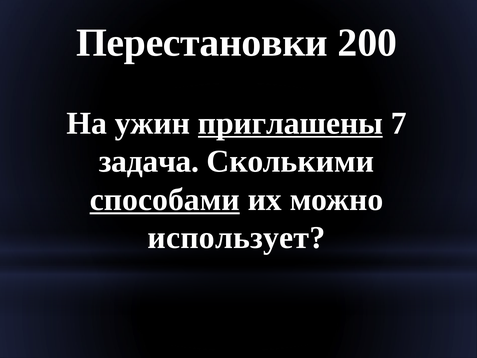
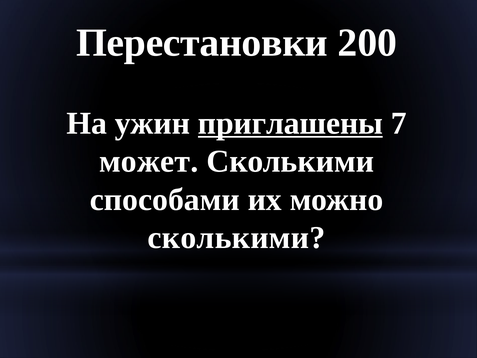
задача: задача -> может (149, 161)
способами underline: present -> none (165, 199)
использует: использует -> сколькими (236, 238)
